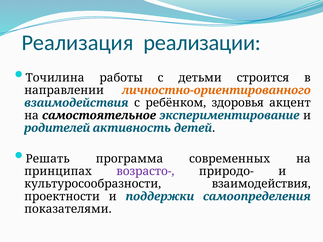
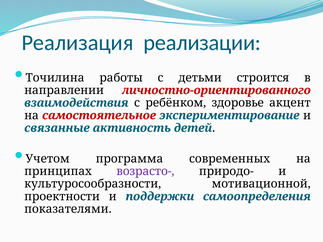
личностно-ориентированного colour: orange -> red (216, 90)
здоровья: здоровья -> здоровье (238, 103)
самостоятельное colour: black -> red (99, 116)
родителей: родителей -> связанные (57, 128)
Решать: Решать -> Учетом (48, 159)
культуросообразности взаимодействия: взаимодействия -> мотивационной (261, 184)
